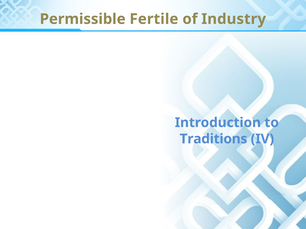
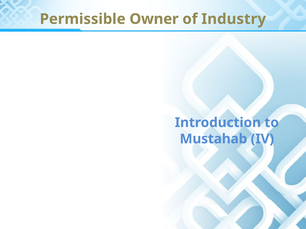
Fertile: Fertile -> Owner (154, 19)
Traditions: Traditions -> Mustahab (213, 139)
